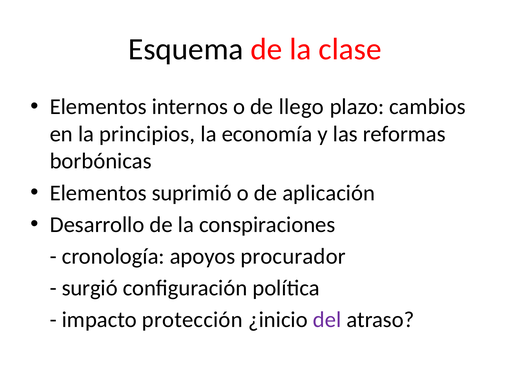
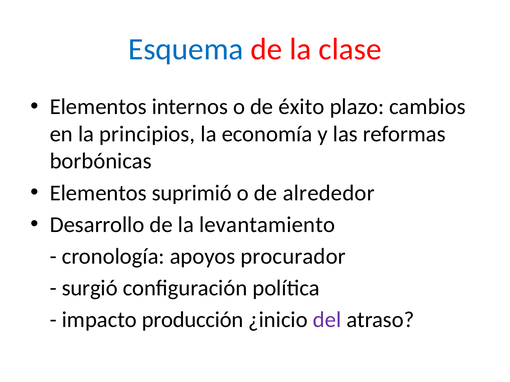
Esquema colour: black -> blue (186, 49)
llego: llego -> éxito (301, 107)
aplicación: aplicación -> alrededor (329, 193)
conspiraciones: conspiraciones -> levantamiento (267, 225)
protección: protección -> producción (193, 320)
